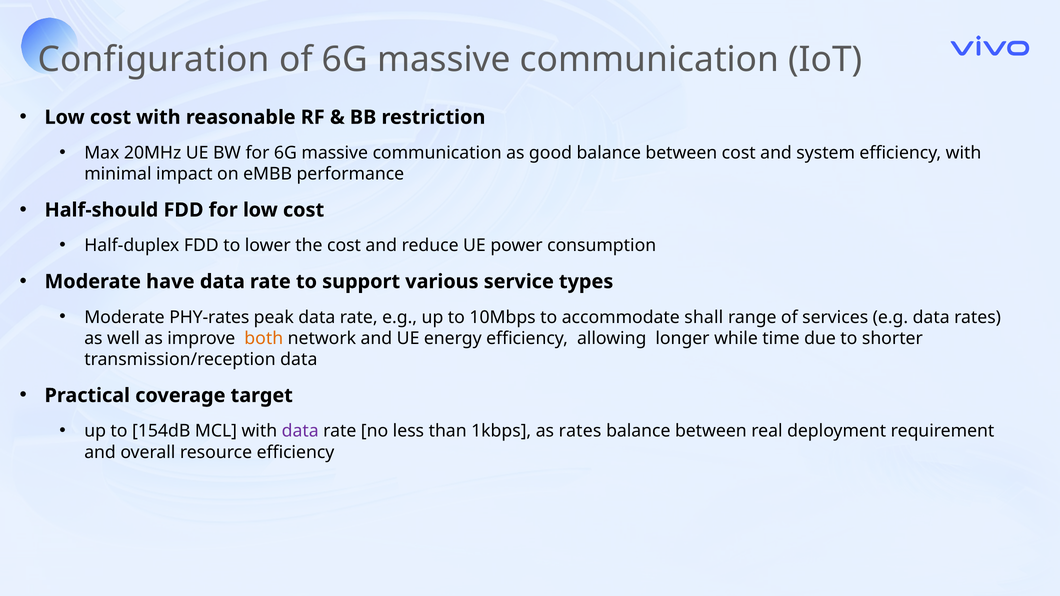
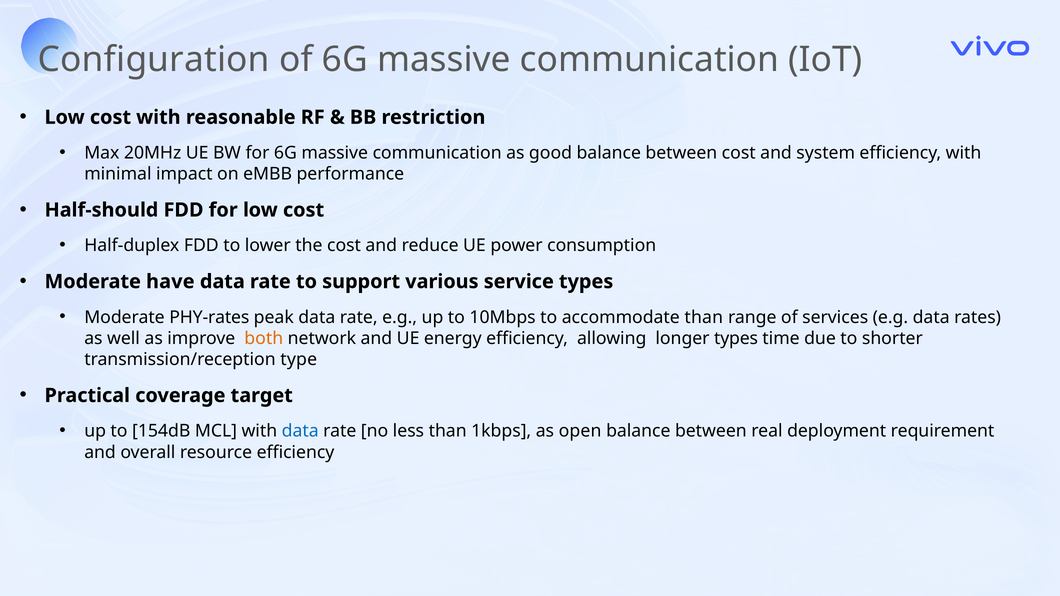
accommodate shall: shall -> than (704, 317)
longer while: while -> types (736, 339)
transmission/reception data: data -> type (299, 360)
data colour: purple -> blue (300, 431)
as rates: rates -> open (580, 431)
